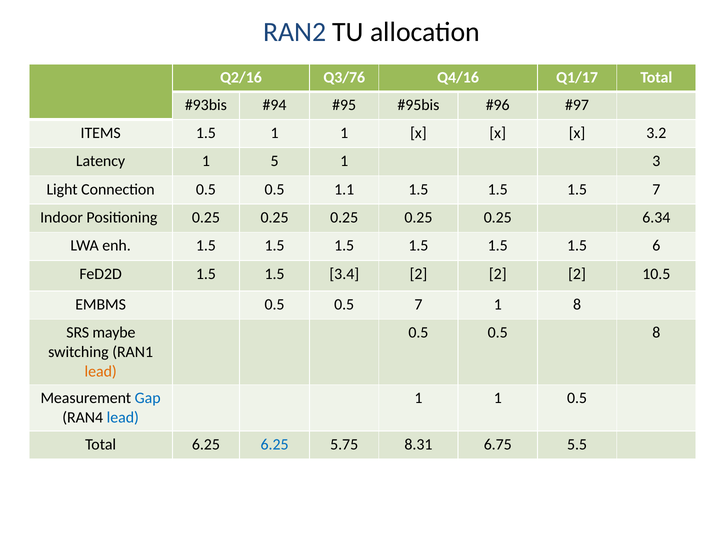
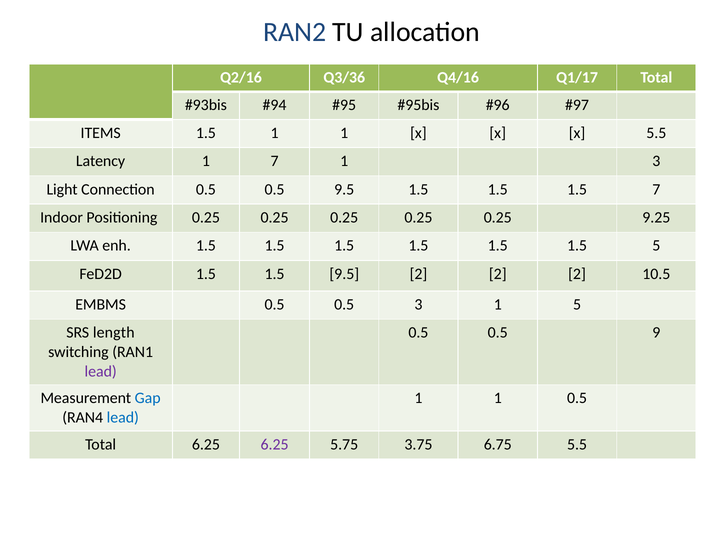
Q3/76: Q3/76 -> Q3/36 (344, 77)
x 3.2: 3.2 -> 5.5 (656, 133)
1 5: 5 -> 7 (275, 161)
0.5 1.1: 1.1 -> 9.5 (344, 189)
6.34: 6.34 -> 9.25 (656, 217)
1.5 6: 6 -> 5 (656, 245)
1.5 3.4: 3.4 -> 9.5 (344, 273)
0.5 7: 7 -> 3 (418, 304)
1 8: 8 -> 5 (577, 304)
maybe: maybe -> length (114, 332)
0.5 8: 8 -> 9 (656, 332)
lead colour: orange -> purple (101, 371)
6.25 colour: blue -> purple (275, 444)
8.31: 8.31 -> 3.75 (418, 444)
